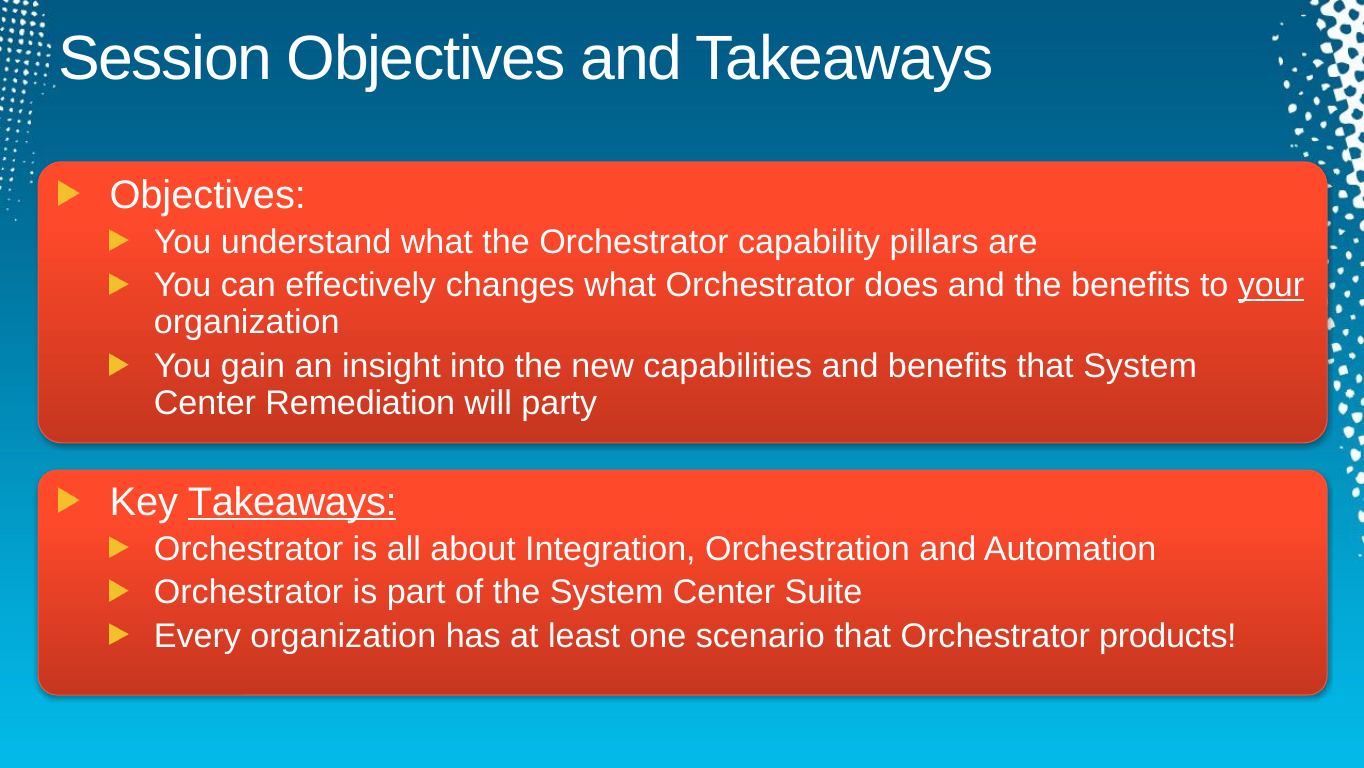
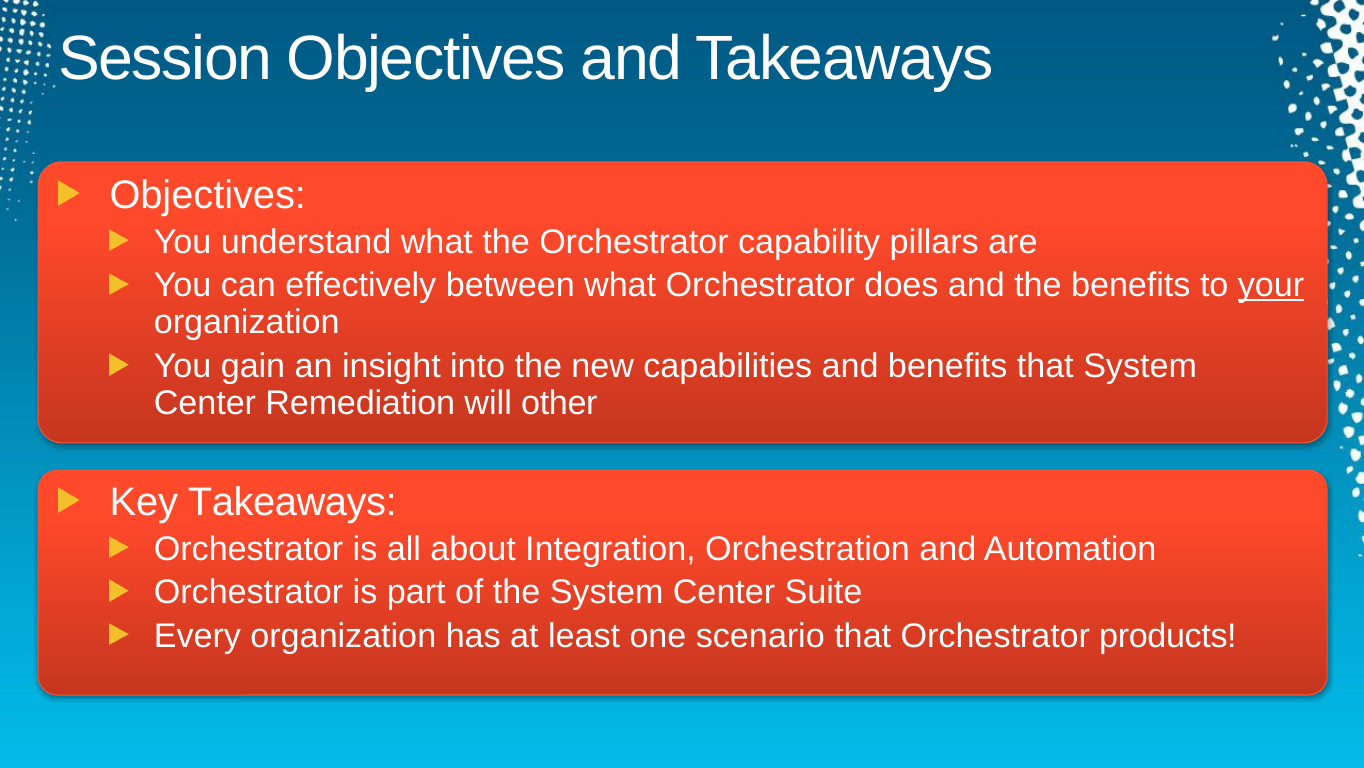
changes: changes -> between (510, 286)
party: party -> other (559, 403)
Takeaways underline: present -> none (292, 502)
